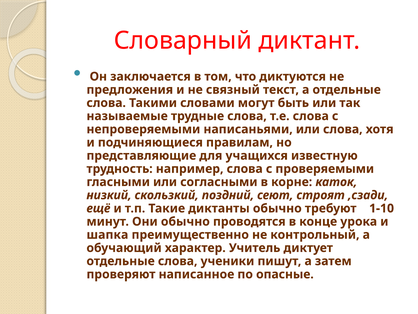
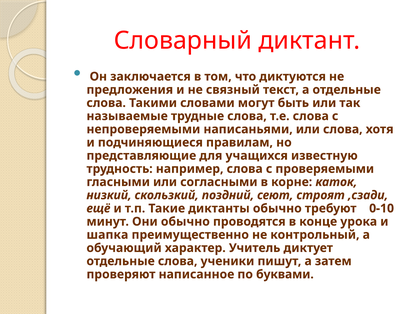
1-10: 1-10 -> 0-10 (382, 208)
опасные: опасные -> буквами (285, 274)
